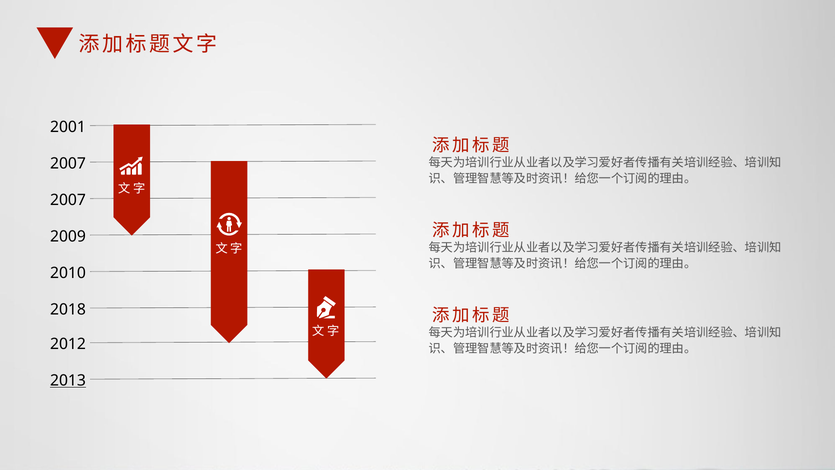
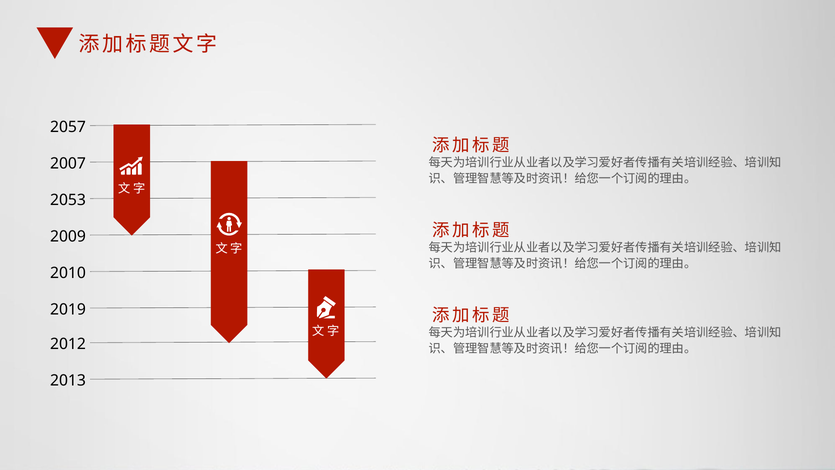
2001: 2001 -> 2057 (68, 127)
2007: 2007 -> 2053 (68, 200)
2018: 2018 -> 2019 (68, 309)
2013 underline: present -> none (68, 380)
